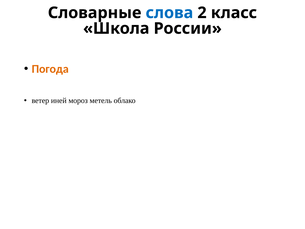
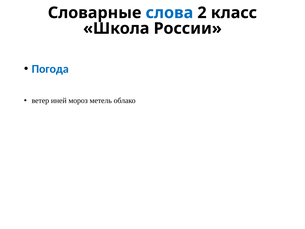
Погода colour: orange -> blue (50, 69)
